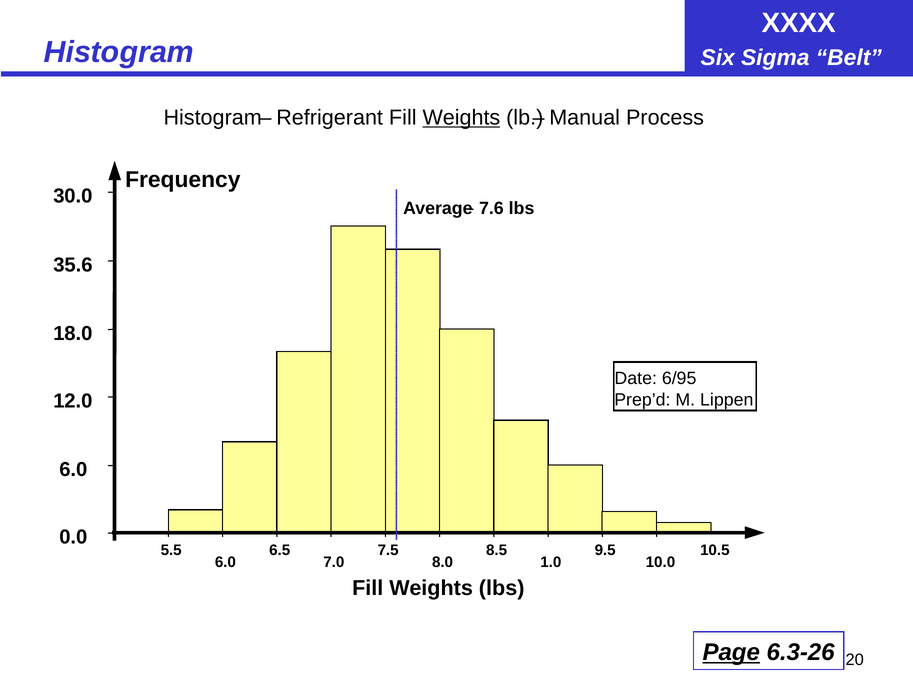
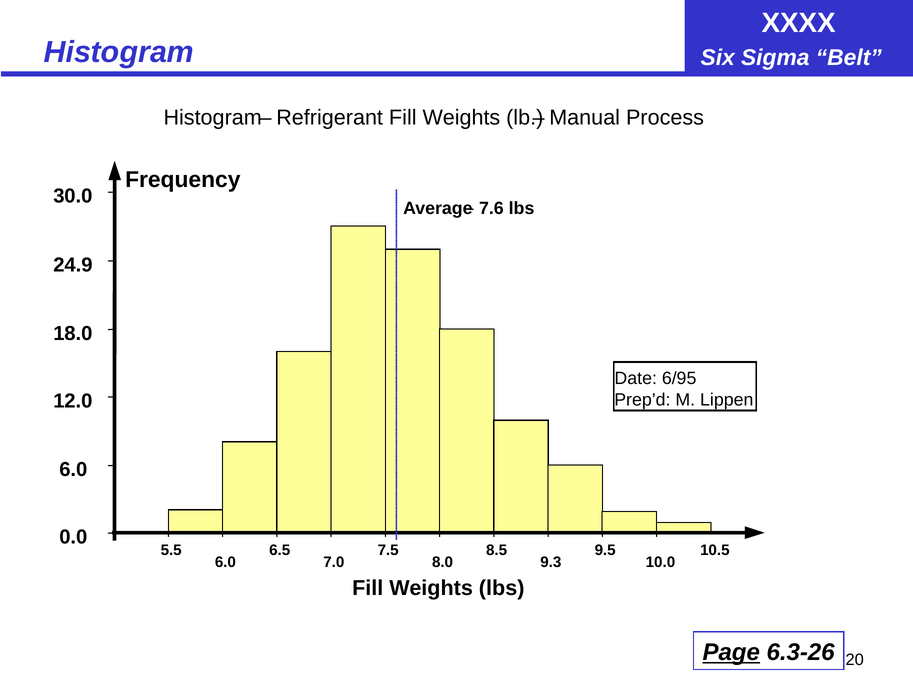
Weights underline: present -> none (461, 118)
35.6: 35.6 -> 24.9 (73, 265)
1.0: 1.0 -> 9.3 (551, 562)
